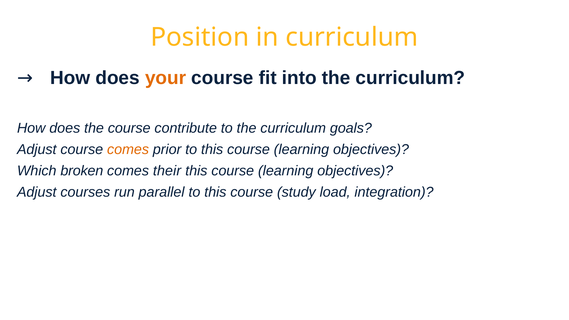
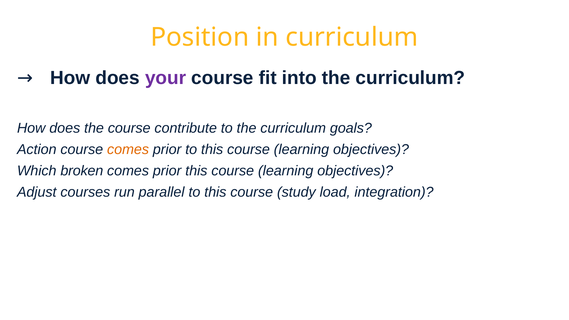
your colour: orange -> purple (166, 78)
Adjust: Adjust -> Action (37, 150)
their: their -> prior (167, 171)
